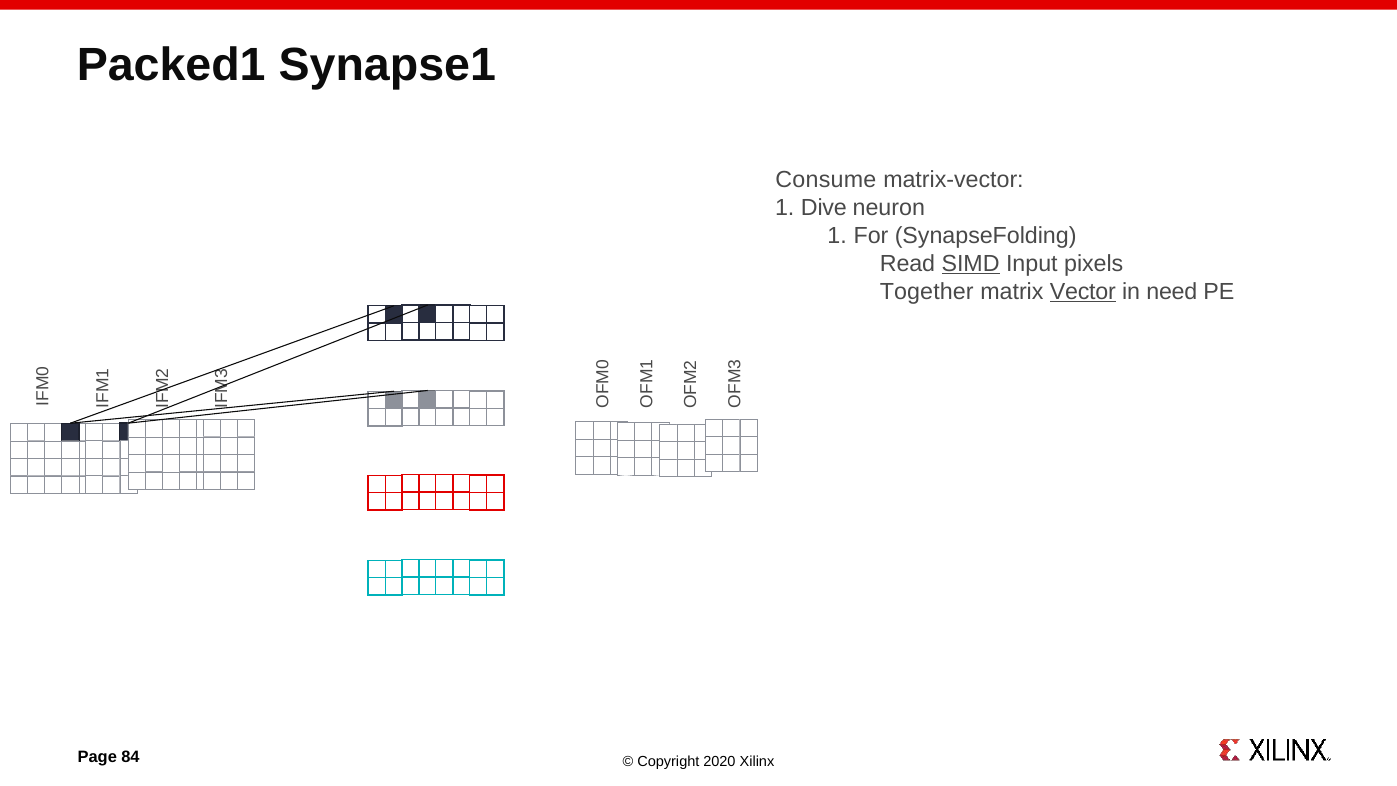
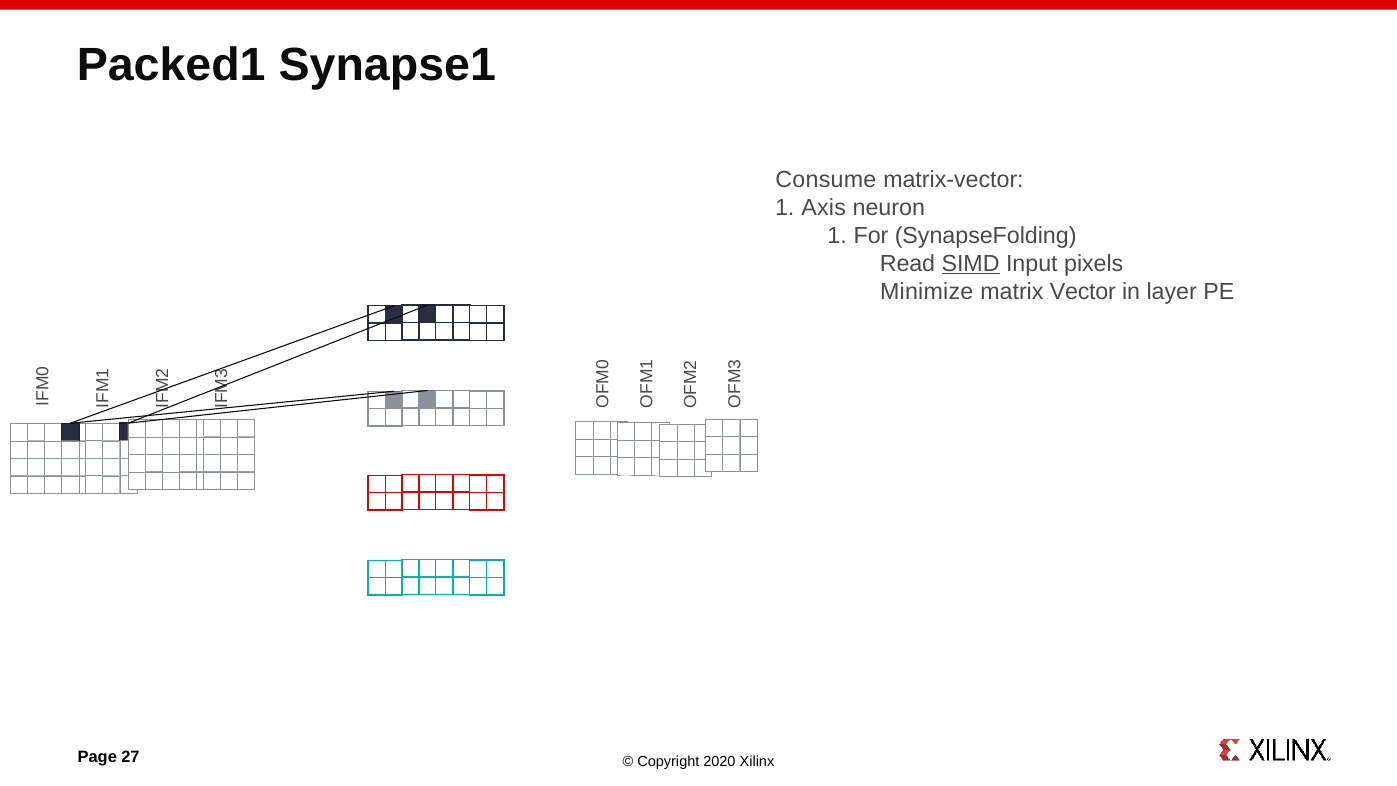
Dive: Dive -> Axis (824, 208)
Together: Together -> Minimize (927, 291)
Vector underline: present -> none (1083, 291)
need: need -> layer (1172, 291)
84: 84 -> 27 (130, 757)
